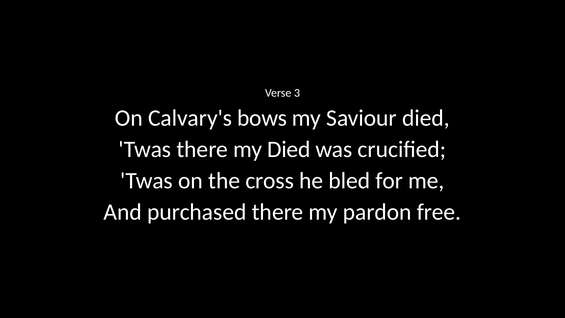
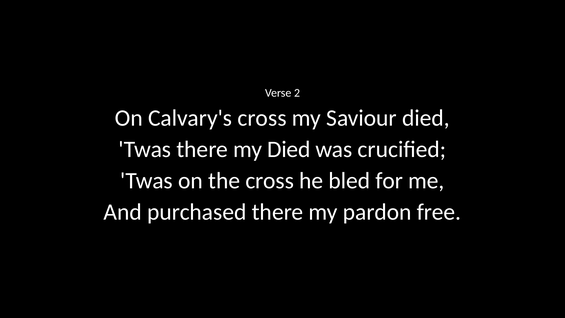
3: 3 -> 2 (297, 93)
Calvary's bows: bows -> cross (262, 118)
